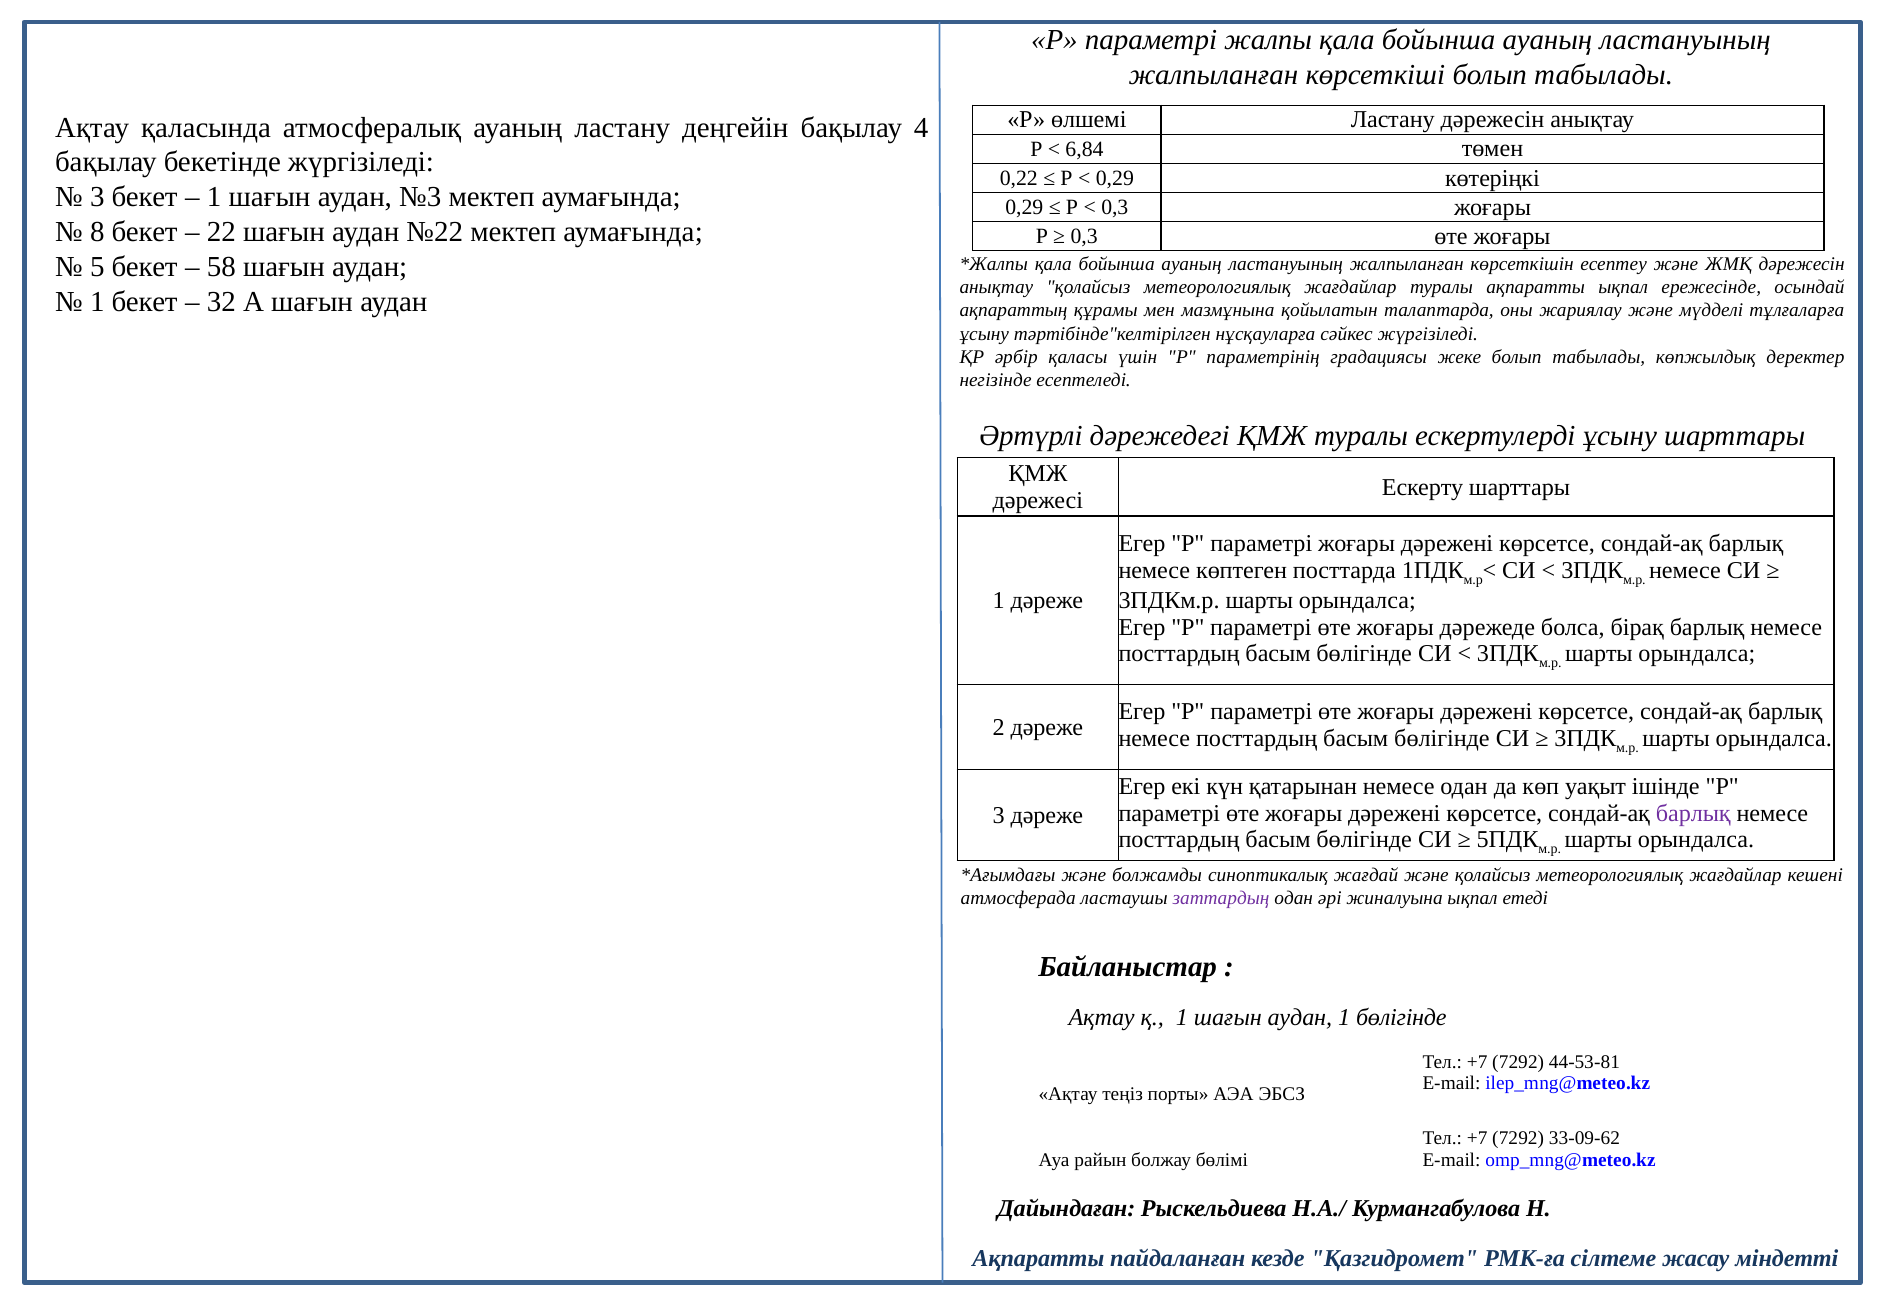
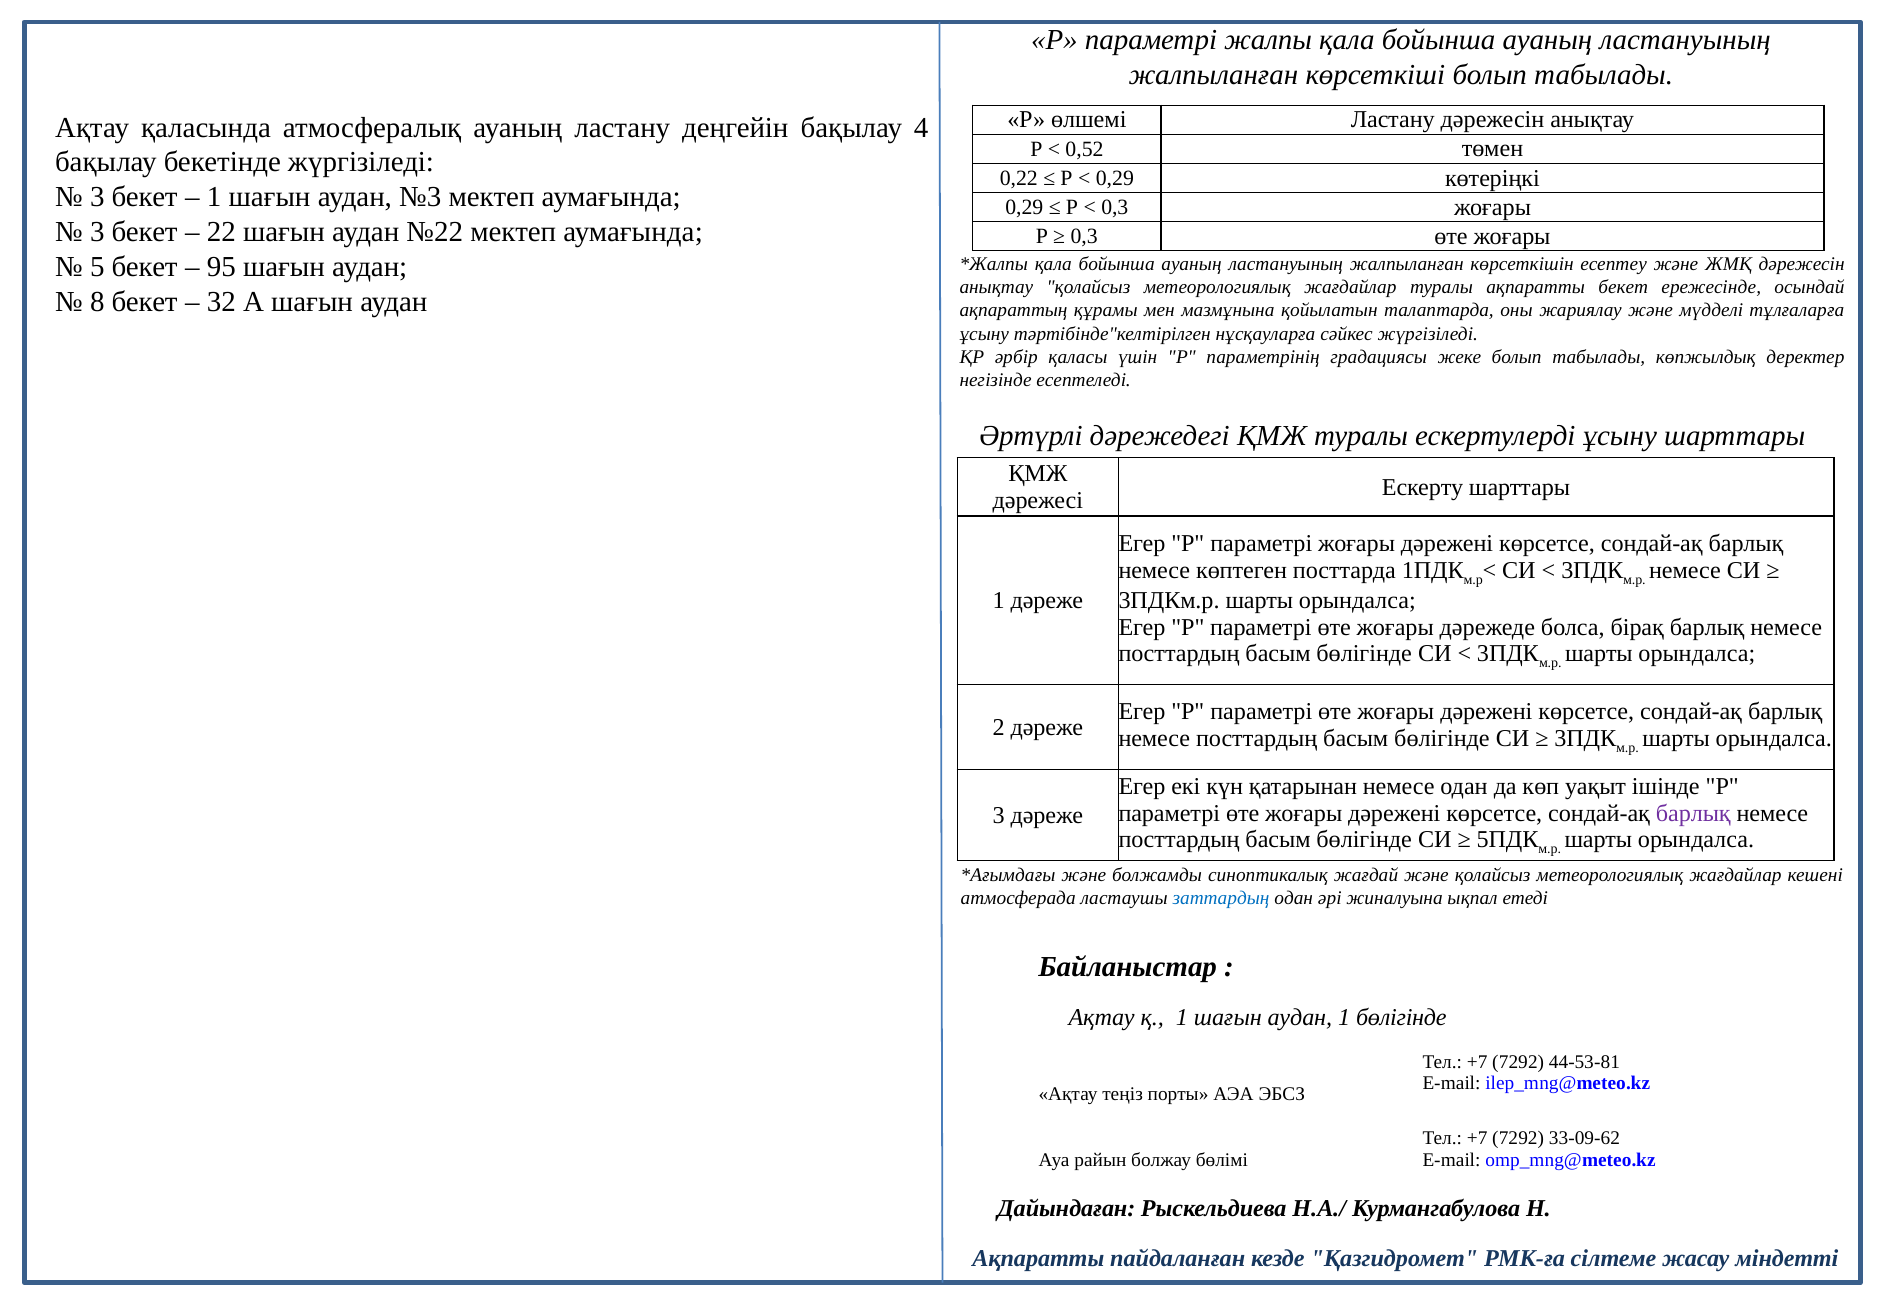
6,84: 6,84 -> 0,52 (1085, 149)
8: 8 -> 3 (97, 232)
58: 58 -> 95 (221, 267)
ақпаратты ықпал: ықпал -> бекет (1623, 287)
1: 1 -> 8 (97, 302)
заттардың colour: purple -> blue (1221, 898)
